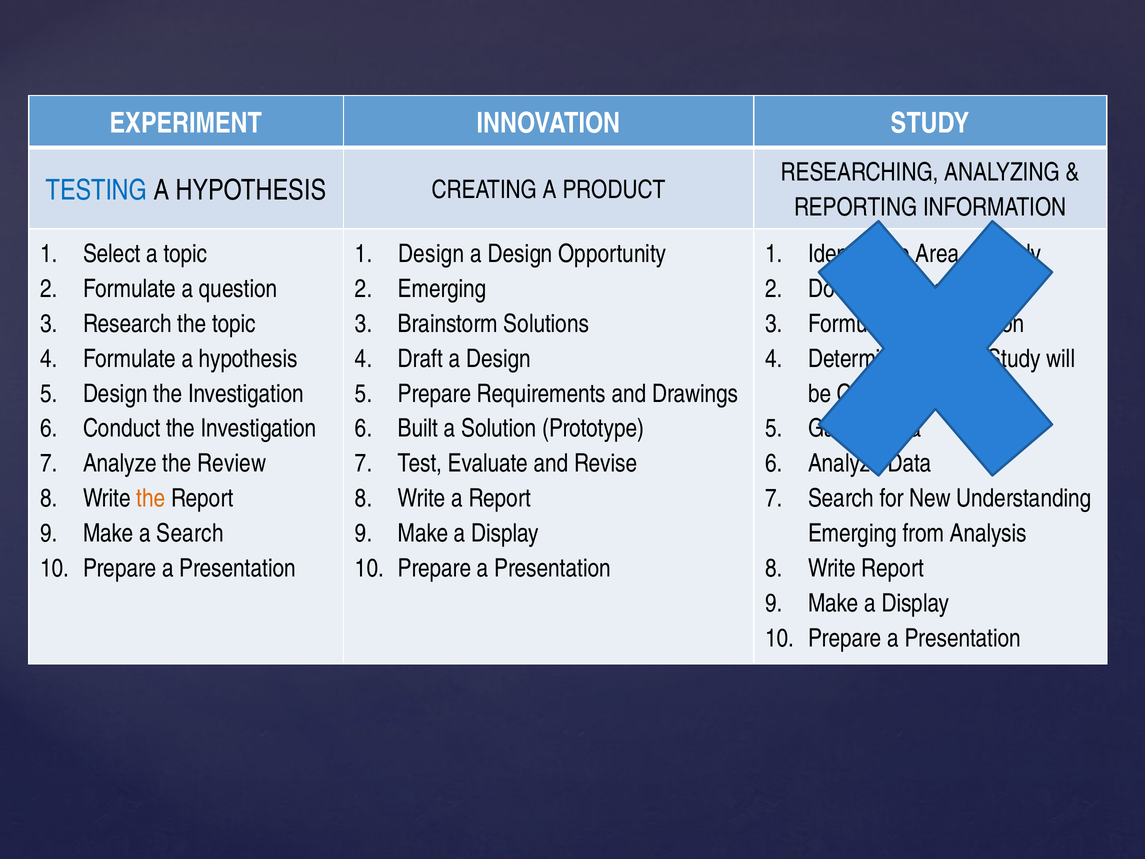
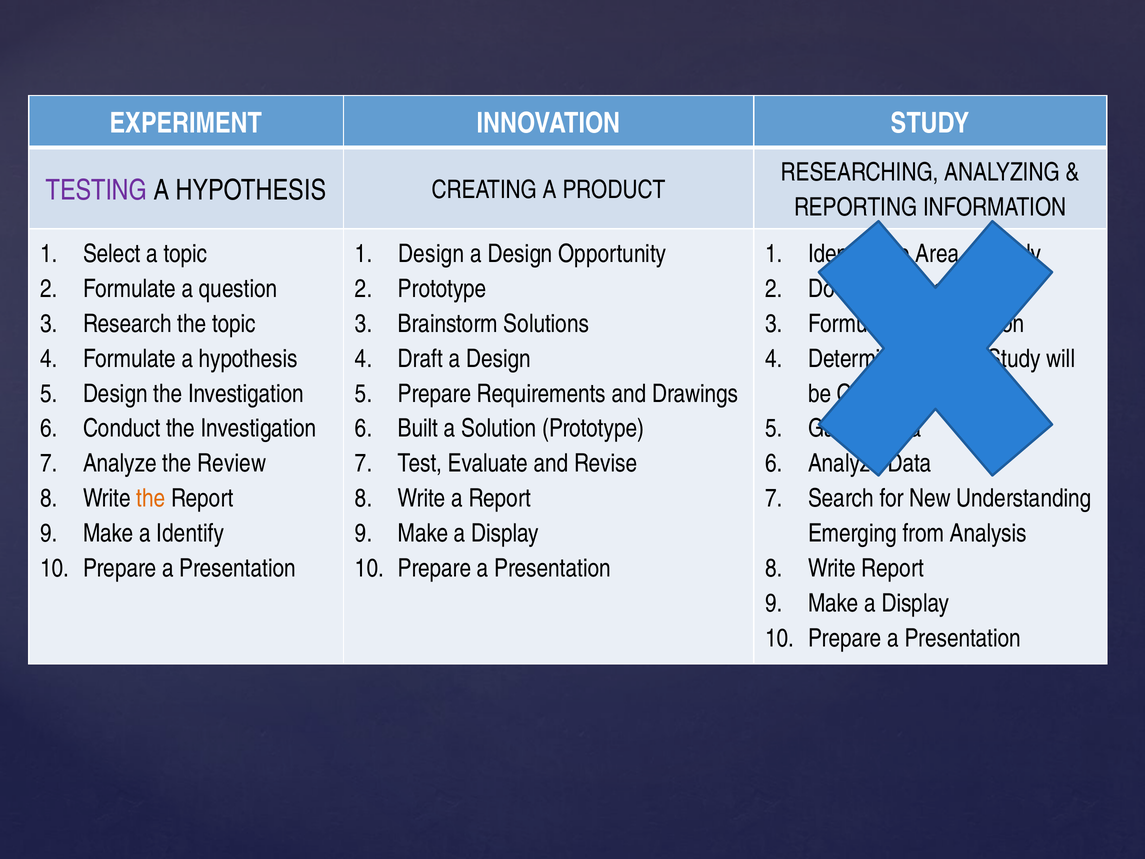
TESTING colour: blue -> purple (96, 190)
Emerging: Emerging -> Prototype (442, 289)
a Search: Search -> Identify (190, 533)
